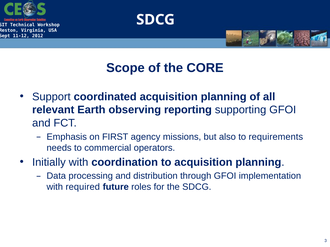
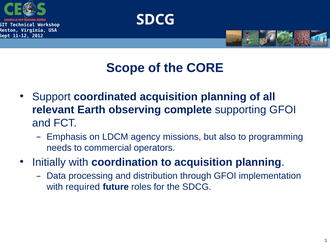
reporting: reporting -> complete (188, 110)
FIRST: FIRST -> LDCM (115, 137)
requirements: requirements -> programming (276, 137)
